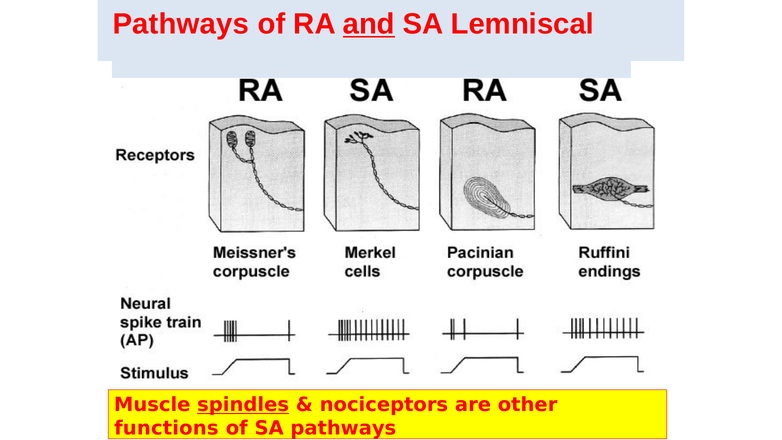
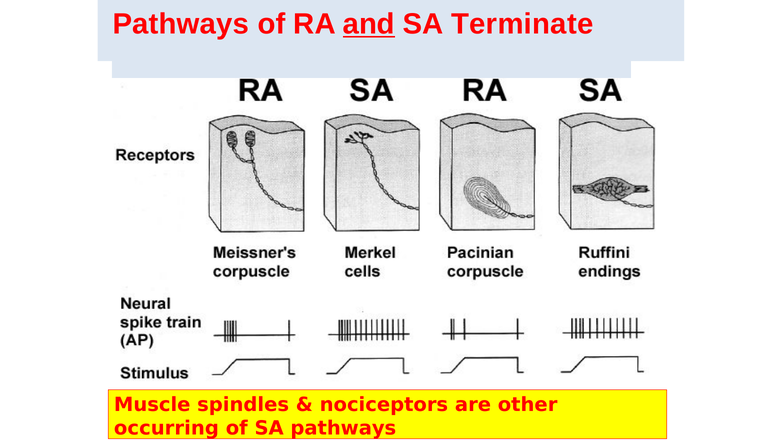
Lemniscal: Lemniscal -> Terminate (522, 24)
spindles underline: present -> none (243, 405)
functions: functions -> occurring (166, 428)
